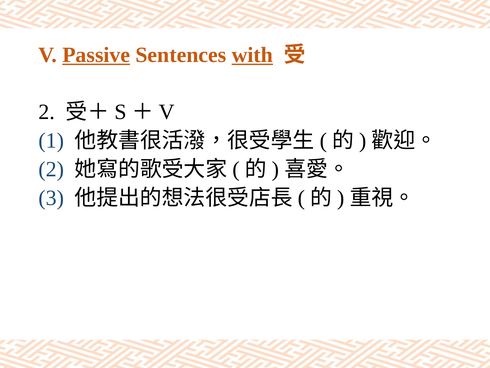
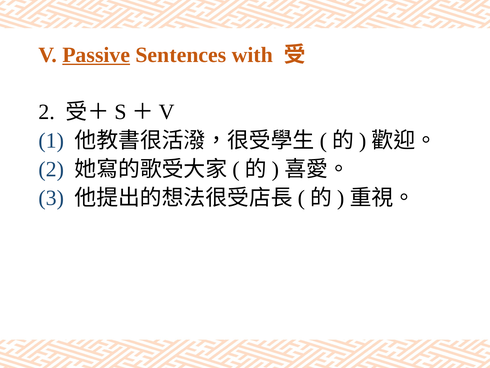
with underline: present -> none (252, 55)
